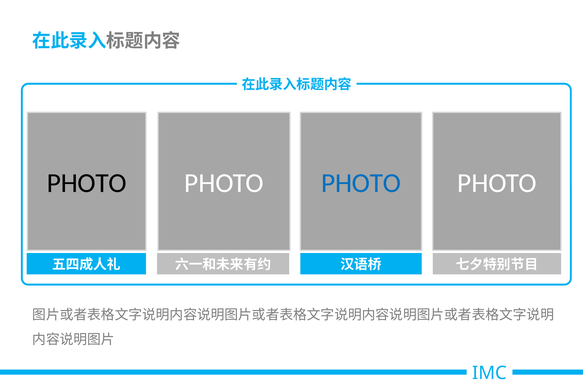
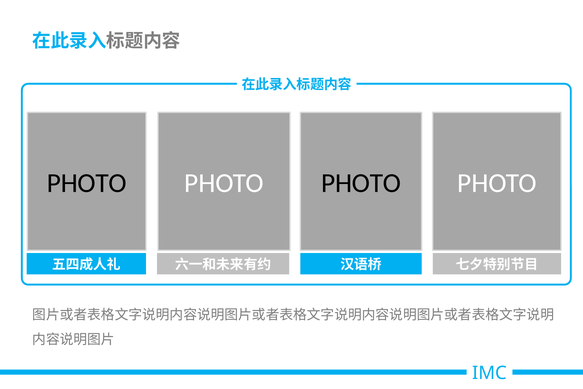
PHOTO colour: blue -> black (361, 183)
